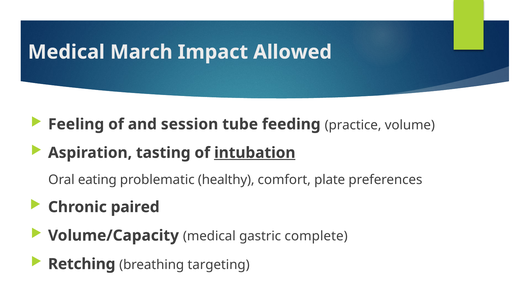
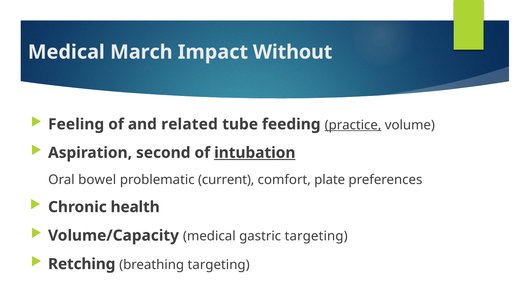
Allowed: Allowed -> Without (293, 52)
session: session -> related (190, 124)
practice underline: none -> present (353, 125)
tasting: tasting -> second (163, 153)
eating: eating -> bowel (97, 180)
healthy: healthy -> current (226, 180)
paired: paired -> health (135, 207)
gastric complete: complete -> targeting (316, 236)
